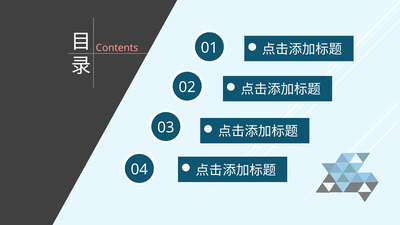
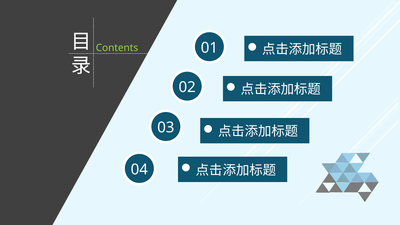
Contents colour: pink -> light green (117, 48)
